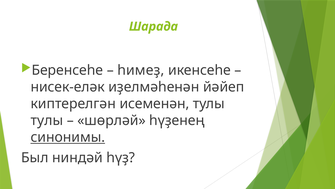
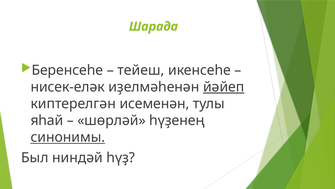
һимеҙ: һимеҙ -> тейеш (141, 70)
йәйеп underline: none -> present (224, 87)
тулы: тулы -> яһай (47, 120)
